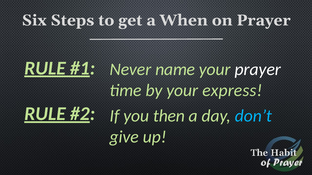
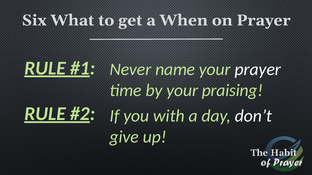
Steps: Steps -> What (72, 20)
express: express -> praising (232, 91)
then: then -> with (169, 116)
don’t colour: light blue -> white (253, 116)
